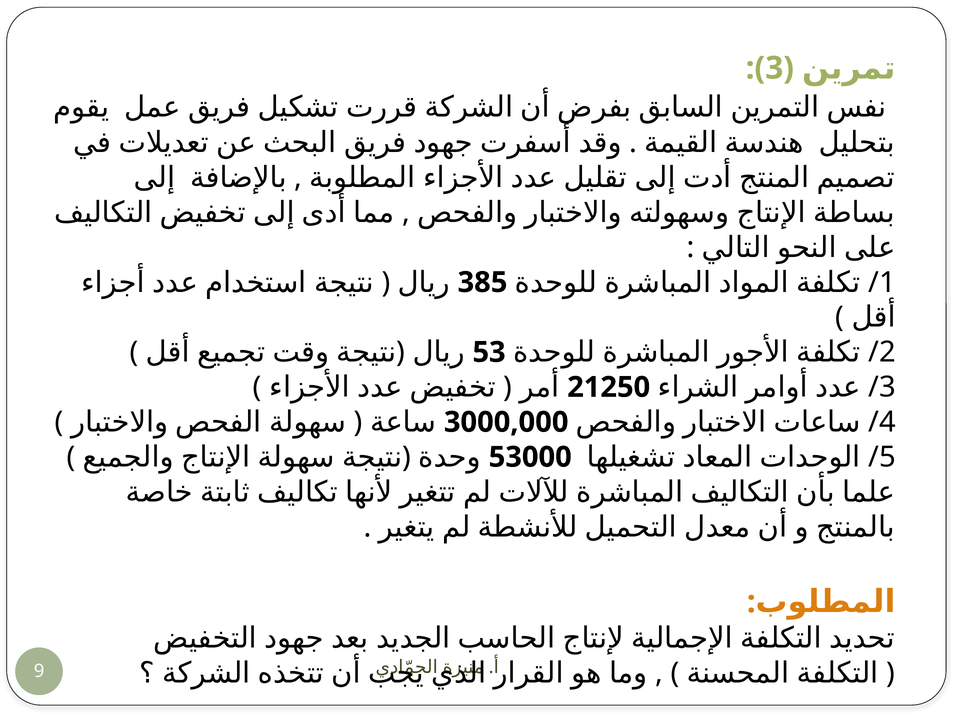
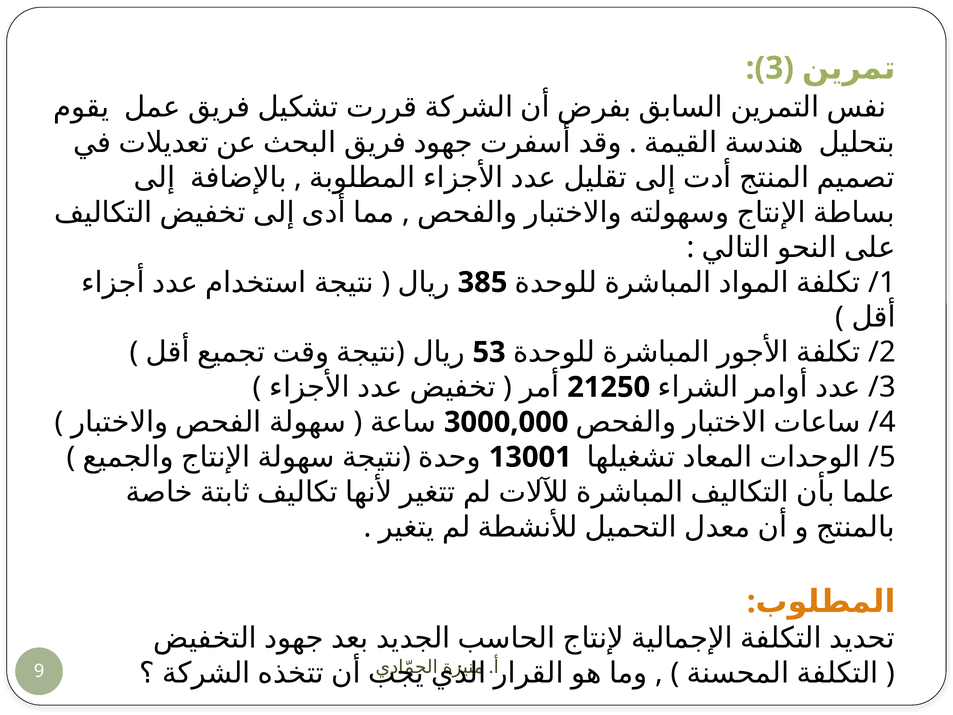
53000: 53000 -> 13001 (530, 457)
